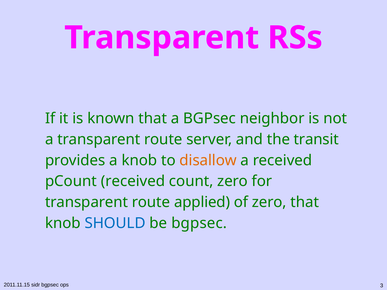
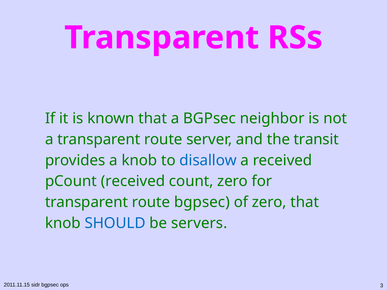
disallow colour: orange -> blue (208, 160)
route applied: applied -> bgpsec (202, 202)
be bgpsec: bgpsec -> servers (199, 223)
